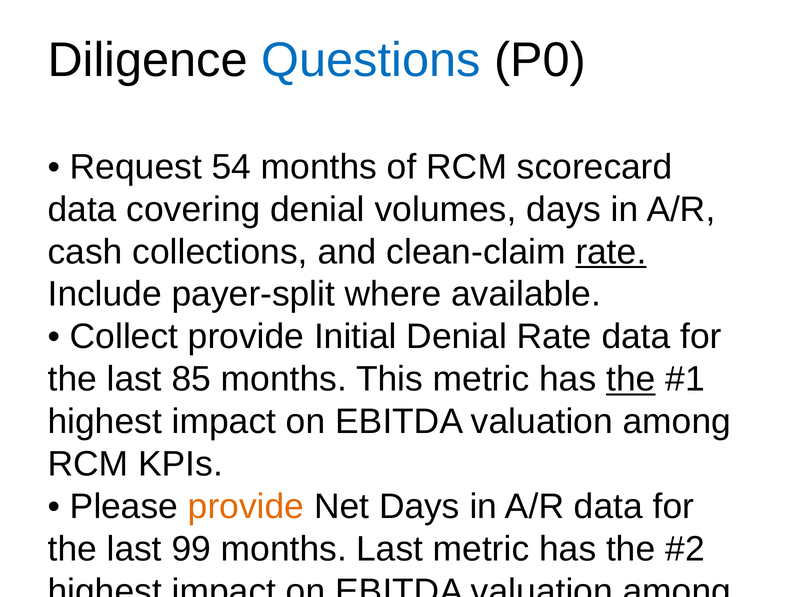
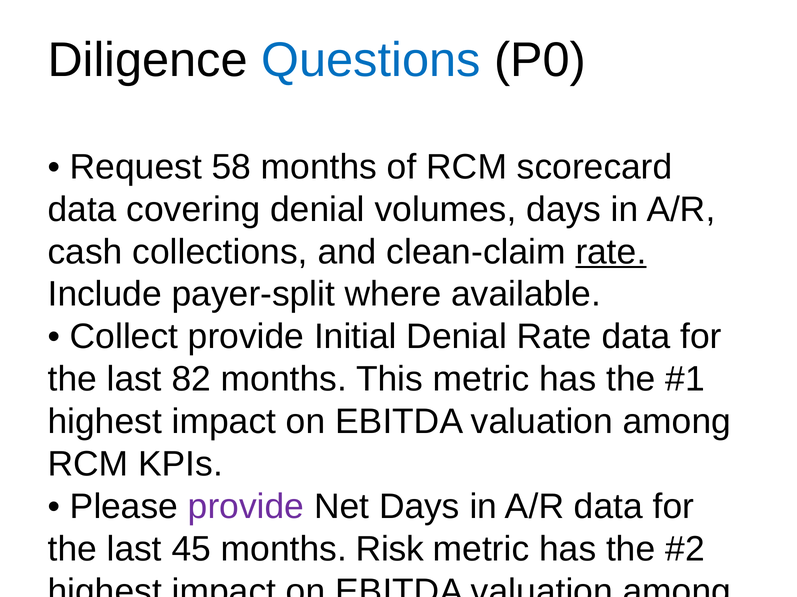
54: 54 -> 58 (231, 167)
85: 85 -> 82 (191, 380)
the underline: present -> none (631, 380)
provide colour: orange -> purple (246, 507)
99: 99 -> 45 (191, 550)
months Last: Last -> Risk (390, 550)
